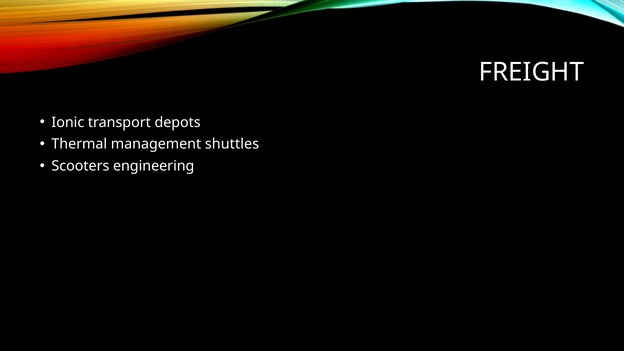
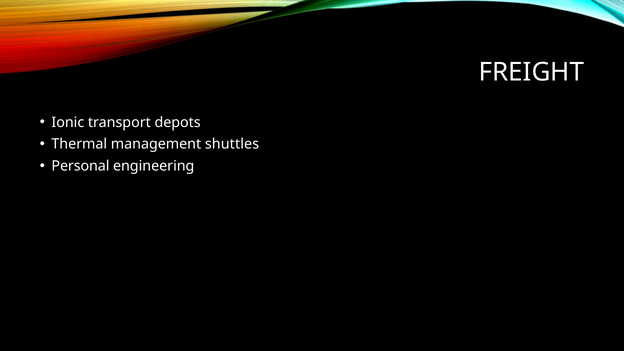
Scooters: Scooters -> Personal (80, 166)
